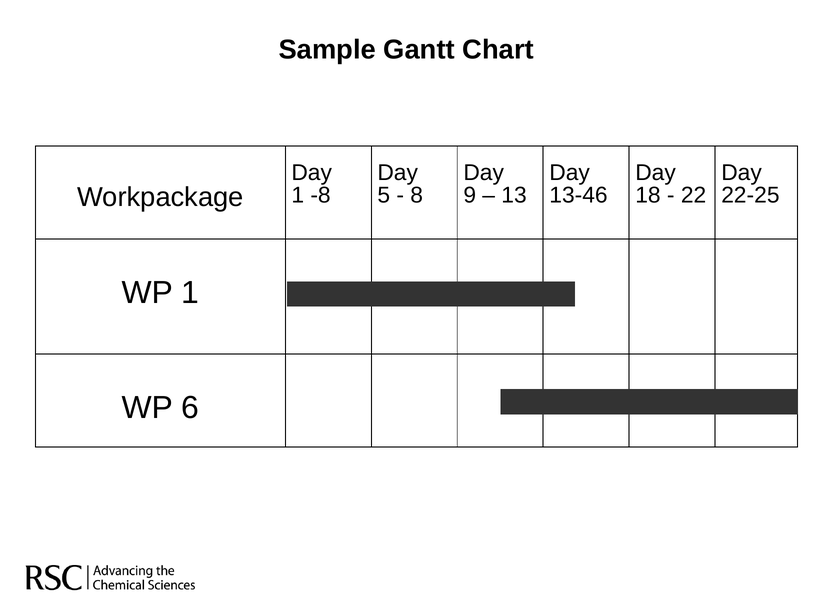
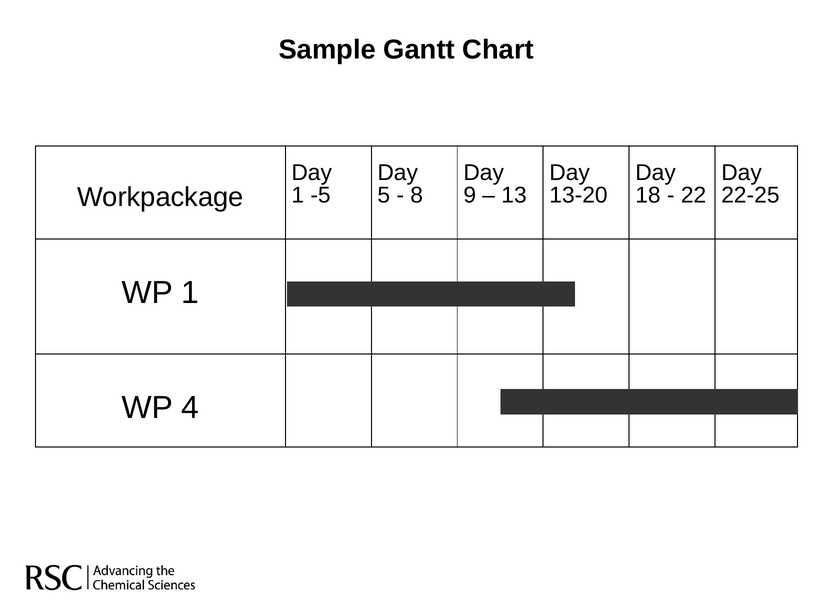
-8: -8 -> -5 (321, 195)
13-46: 13-46 -> 13-20 (578, 195)
6: 6 -> 4 (190, 408)
